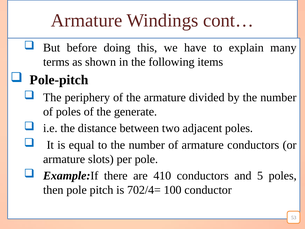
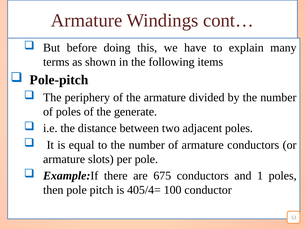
410: 410 -> 675 (162, 176)
5: 5 -> 1 (260, 176)
702/4=: 702/4= -> 405/4= (144, 190)
